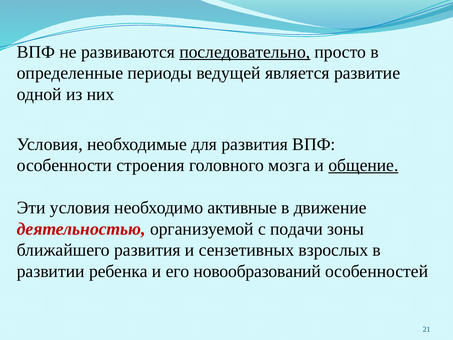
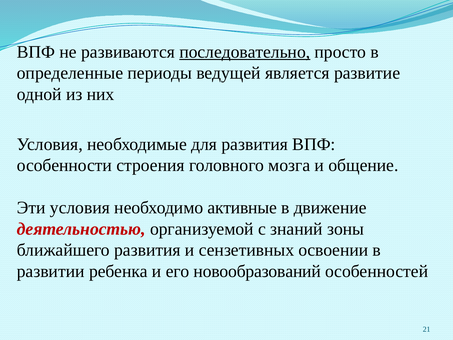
общение underline: present -> none (363, 165)
подачи: подачи -> знаний (296, 229)
взрослых: взрослых -> освоении (333, 250)
